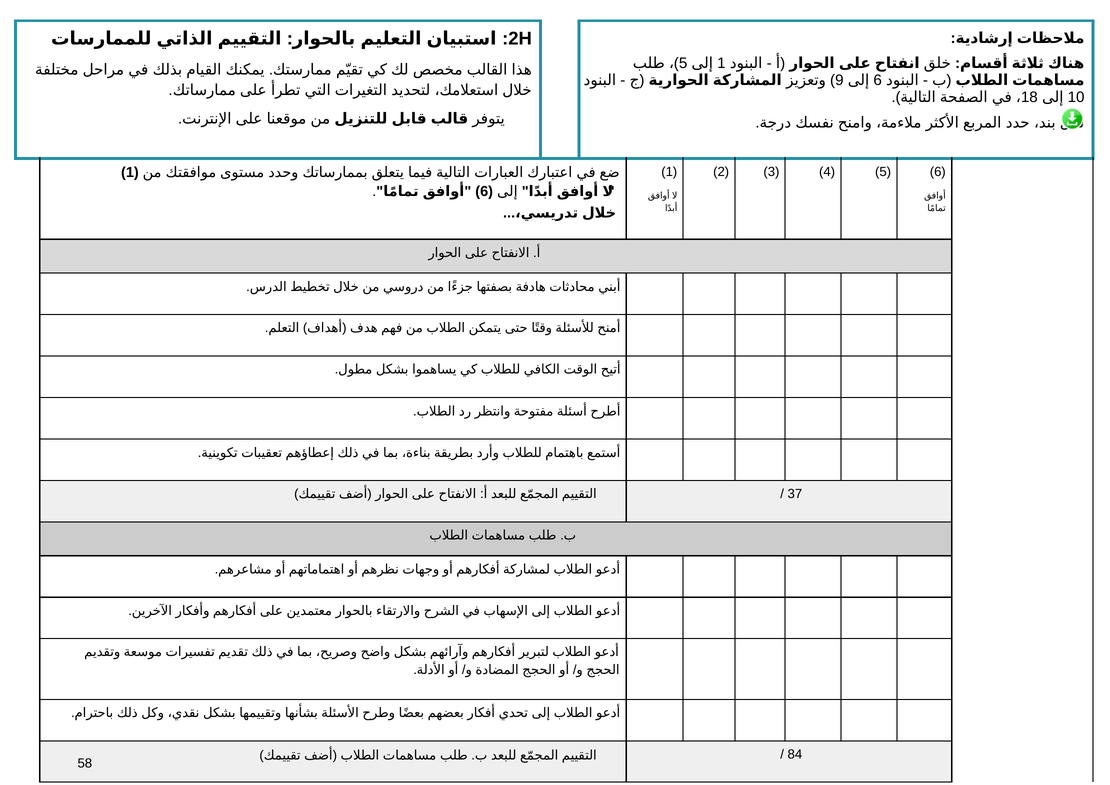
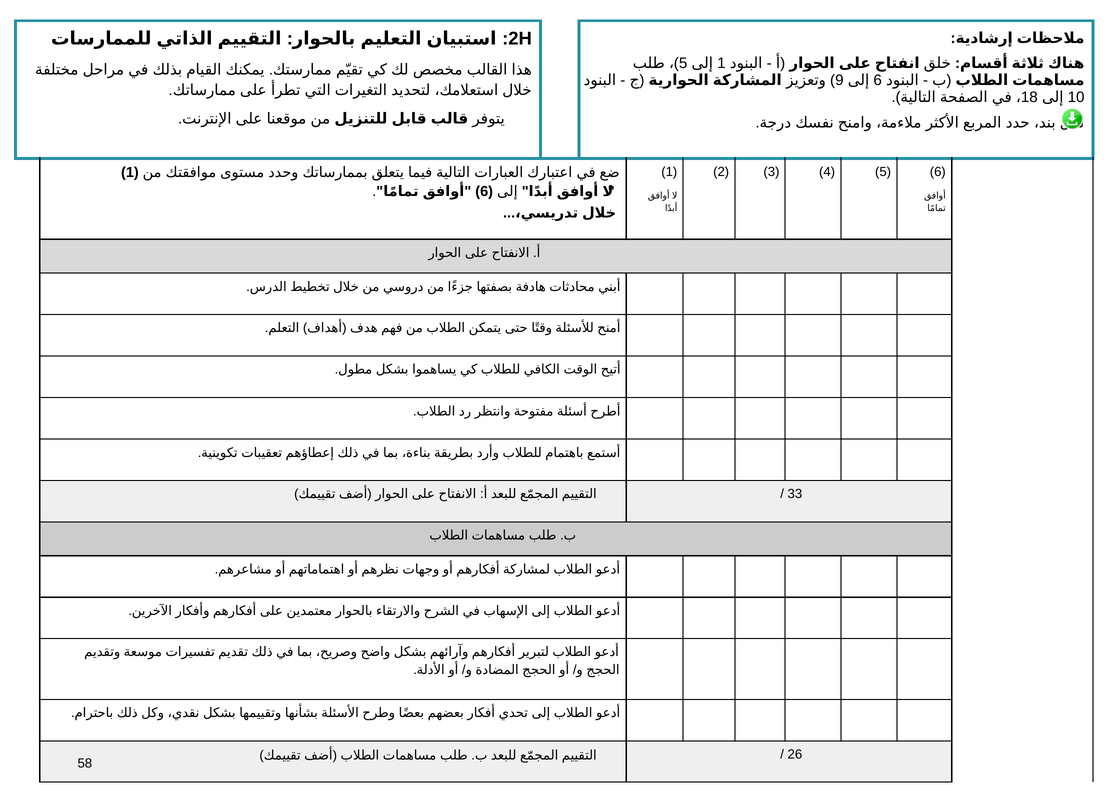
37: 37 -> 33 (795, 494)
84: 84 -> 26 (795, 754)
